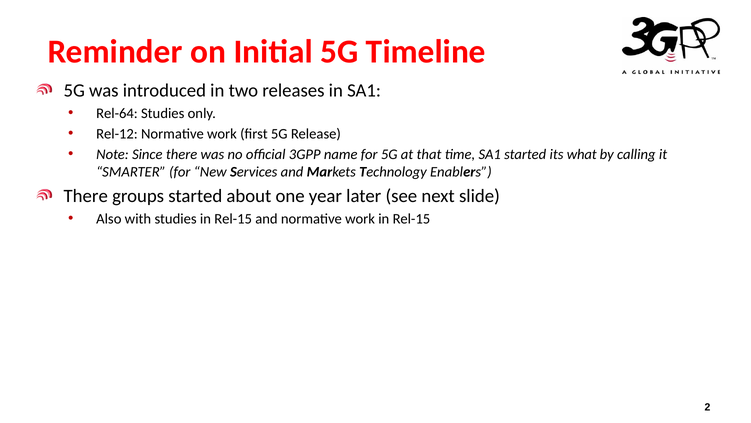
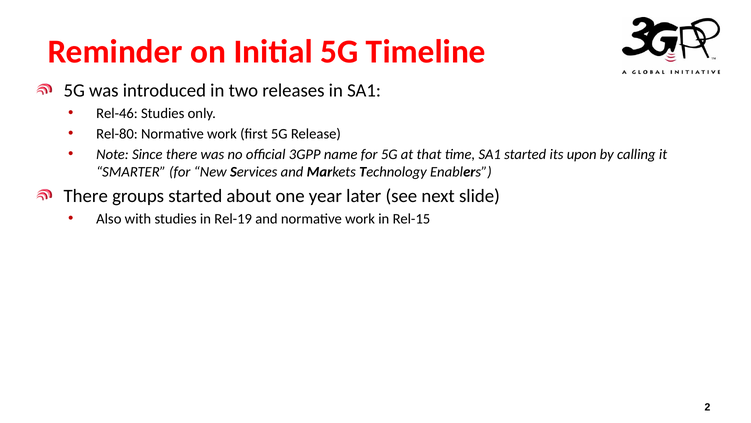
Rel-64: Rel-64 -> Rel-46 (117, 113)
Rel-12: Rel-12 -> Rel-80 (117, 134)
what: what -> upon (582, 154)
studies in Rel-15: Rel-15 -> Rel-19 (233, 218)
